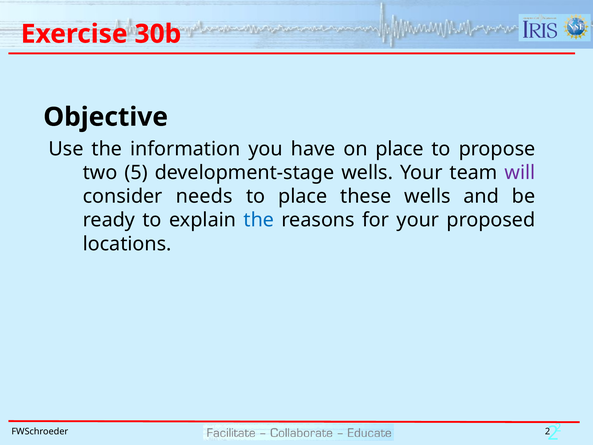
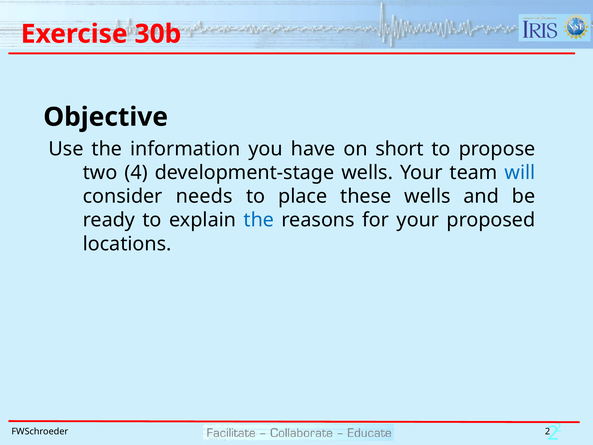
on place: place -> short (400, 149)
5: 5 -> 4 (136, 173)
will colour: purple -> blue (520, 173)
